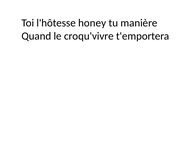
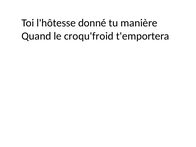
honey: honey -> donné (92, 23)
croqu'vivre: croqu'vivre -> croqu'froid (89, 36)
